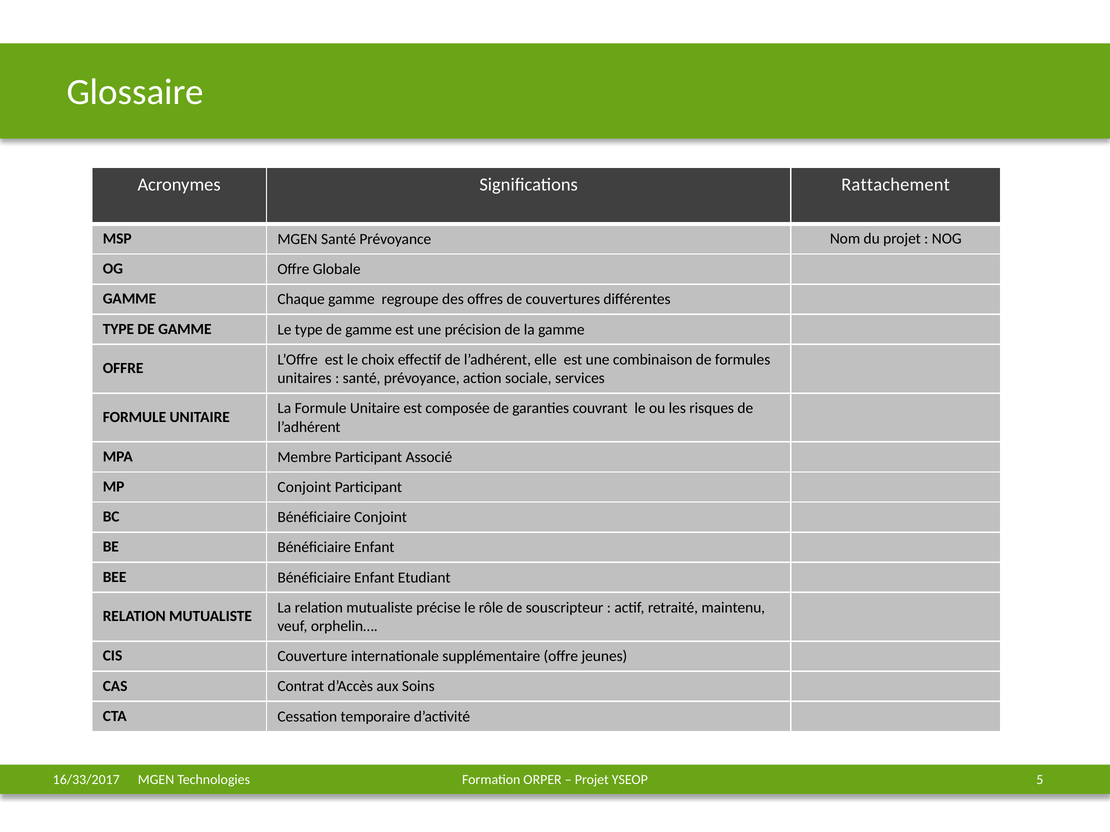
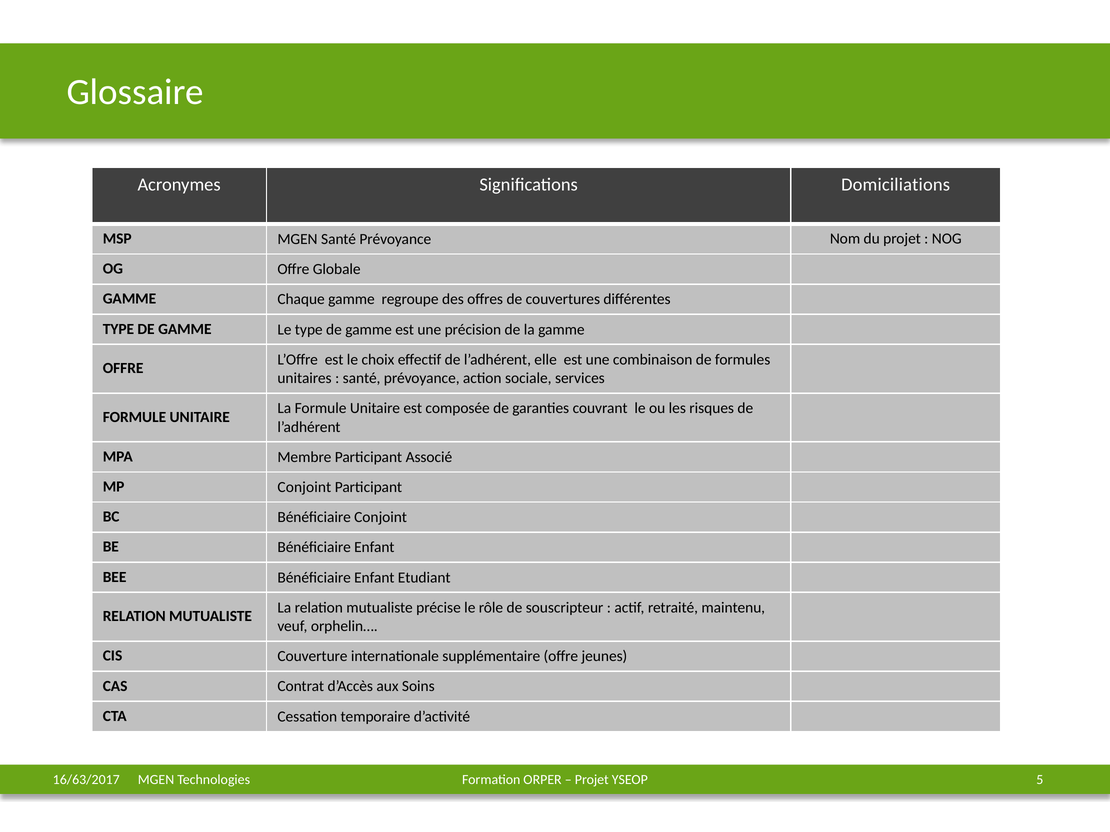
Rattachement: Rattachement -> Domiciliations (896, 185)
16/33/2017: 16/33/2017 -> 16/63/2017 (86, 780)
